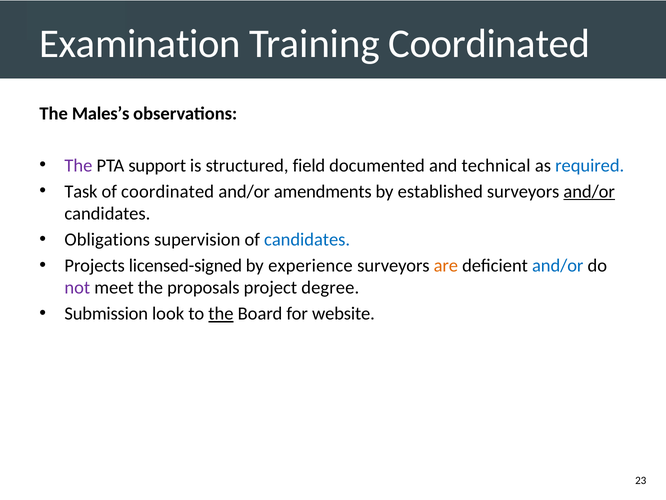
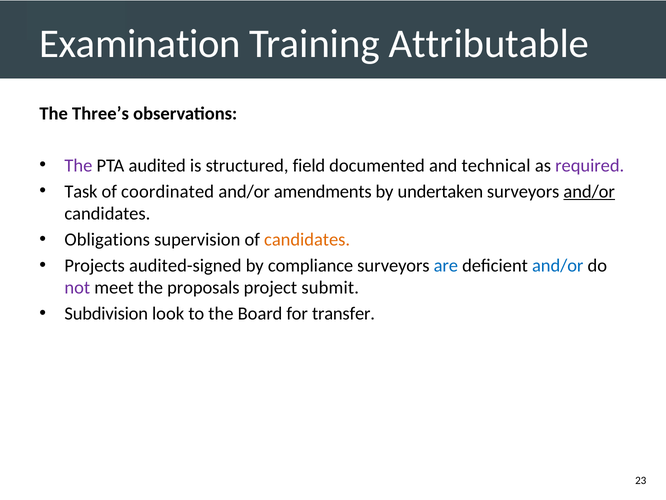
Training Coordinated: Coordinated -> Attributable (489, 44)
Males’s: Males’s -> Three’s (101, 113)
support: support -> audited (157, 165)
required colour: blue -> purple (590, 165)
established: established -> undertaken (440, 191)
candidates colour: blue -> orange (307, 239)
licensed-signed: licensed-signed -> audited-signed (185, 265)
experience: experience -> compliance (311, 265)
are colour: orange -> blue (446, 265)
degree: degree -> submit (330, 288)
Submission: Submission -> Subdivision (106, 313)
the underline: present -> none (221, 313)
website: website -> transfer (343, 313)
